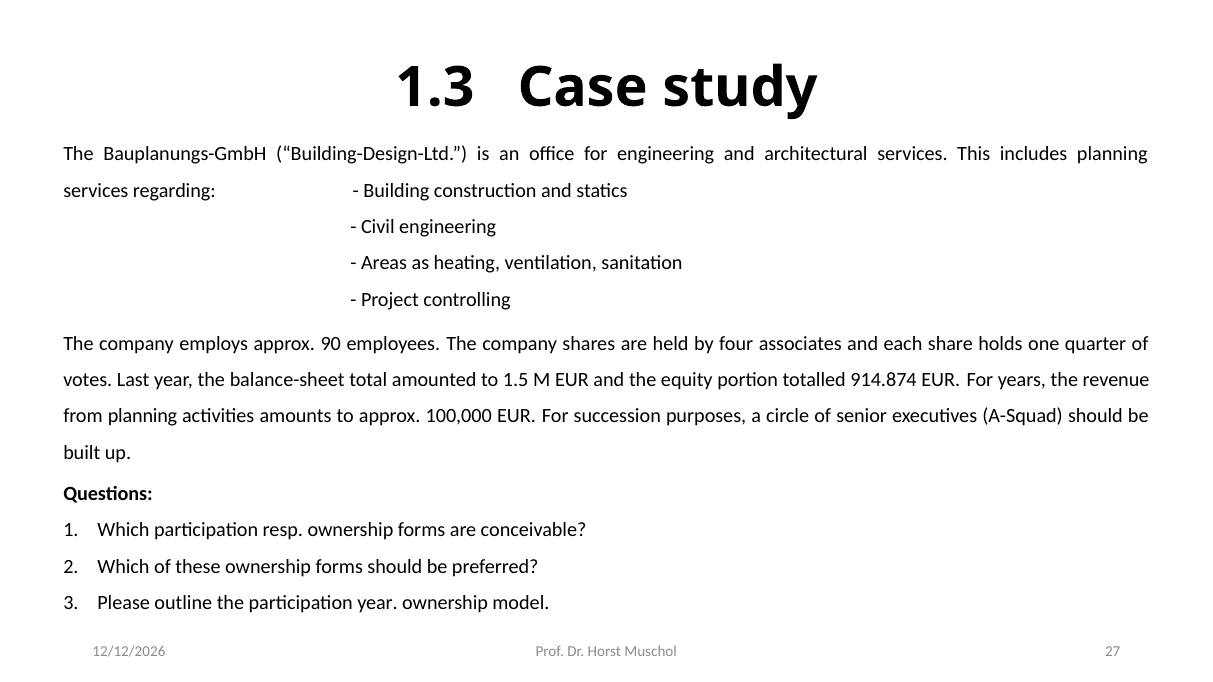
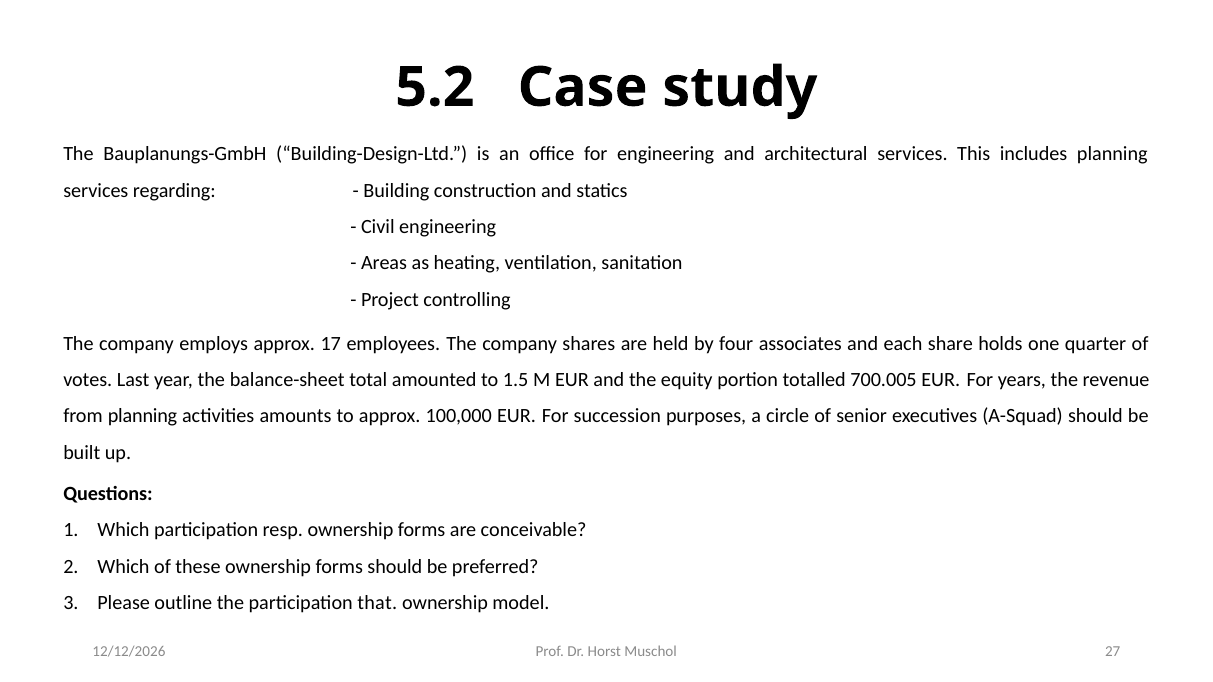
1.3: 1.3 -> 5.2 (435, 87)
90: 90 -> 17 (331, 344)
914.874: 914.874 -> 700.005 (884, 380)
participation year: year -> that (377, 603)
